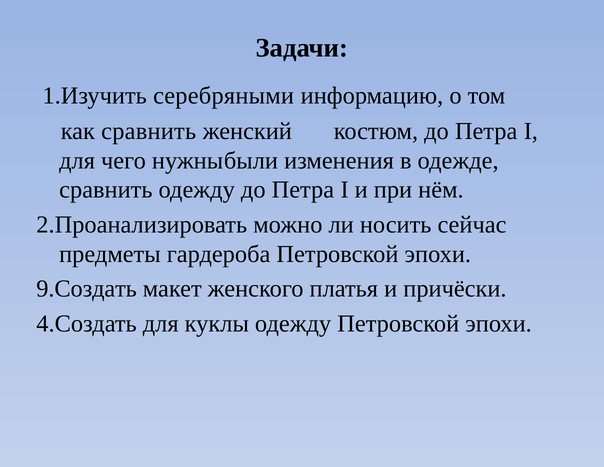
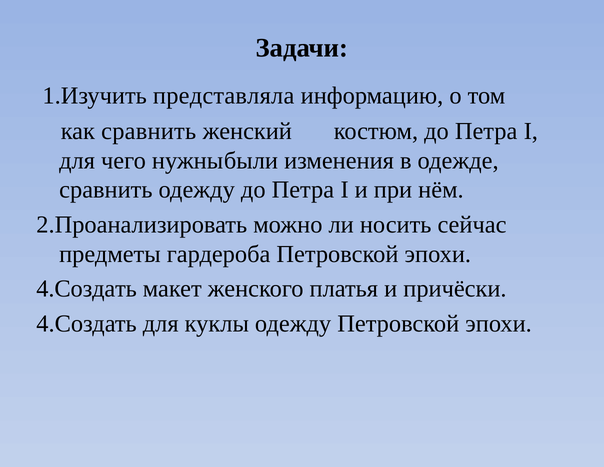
серебряными: серебряными -> представляла (224, 96)
9.Создать: 9.Создать -> 4.Создать (87, 289)
